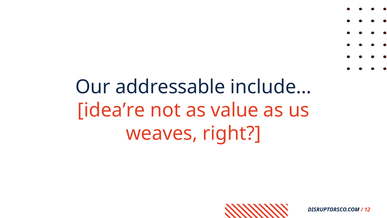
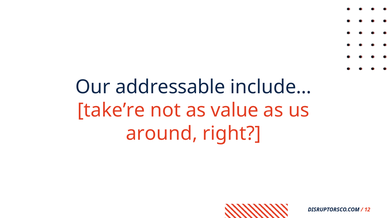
idea’re: idea’re -> take’re (111, 110)
weaves: weaves -> around (162, 133)
